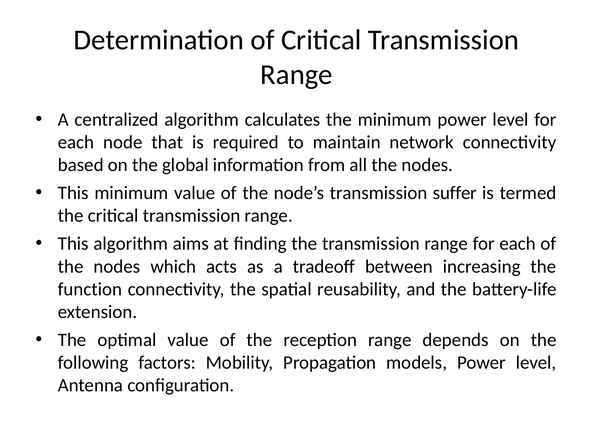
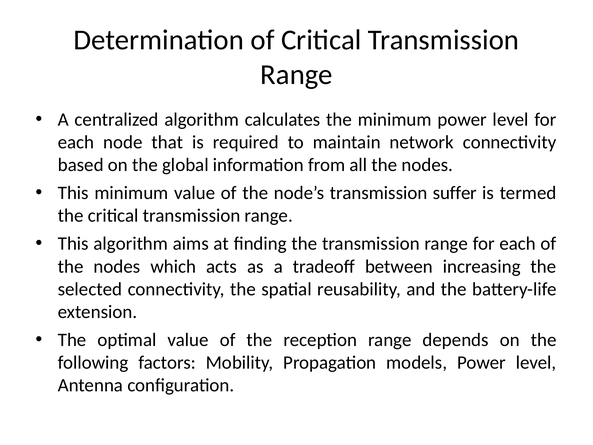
function: function -> selected (90, 289)
